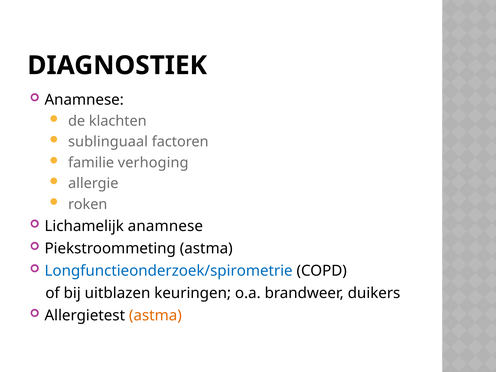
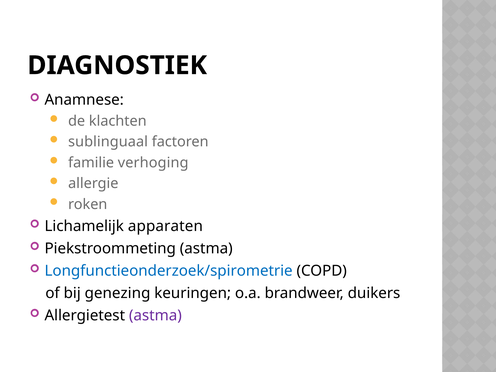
Lichamelijk anamnese: anamnese -> apparaten (165, 226)
uitblazen: uitblazen -> genezing (118, 293)
astma colour: orange -> purple (155, 315)
